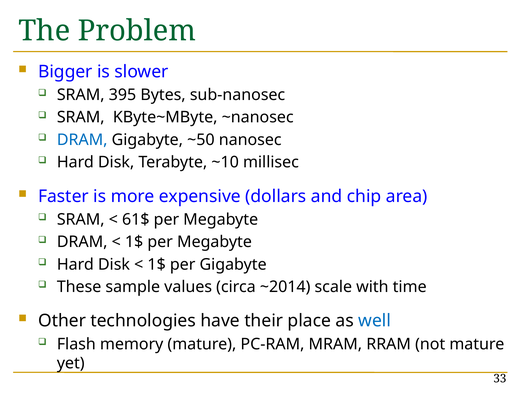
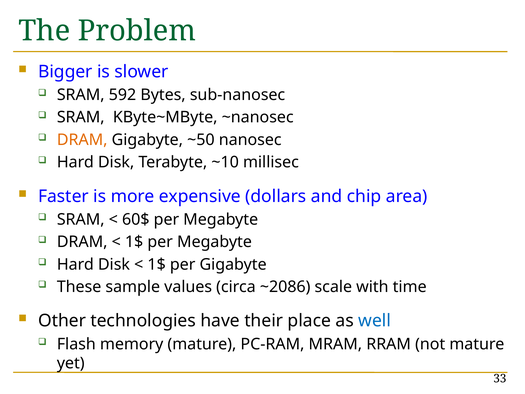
395: 395 -> 592 (122, 95)
DRAM colour: blue -> orange (82, 140)
61$: 61$ -> 60$ (136, 219)
~2014: ~2014 -> ~2086 (285, 287)
